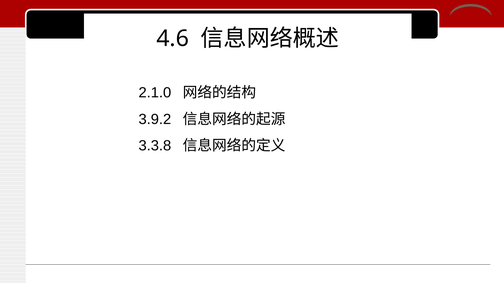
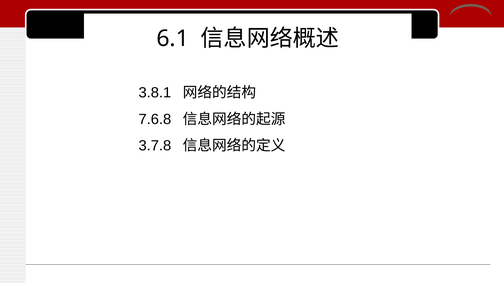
4.6: 4.6 -> 6.1 (173, 39)
2.1.0: 2.1.0 -> 3.8.1 (155, 93)
3.9.2: 3.9.2 -> 7.6.8 (155, 119)
3.3.8: 3.3.8 -> 3.7.8 (155, 146)
